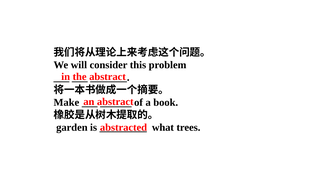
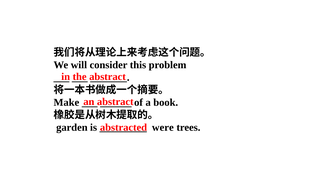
what: what -> were (163, 128)
